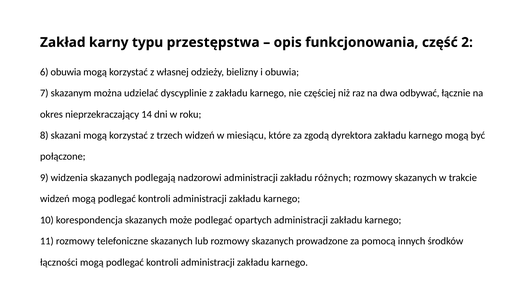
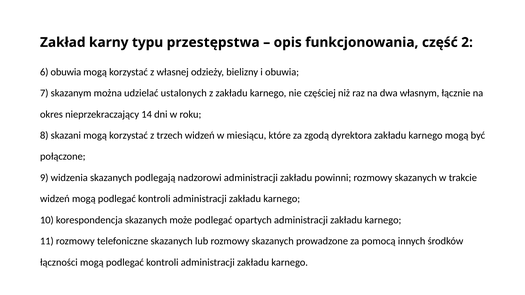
dyscyplinie: dyscyplinie -> ustalonych (184, 93)
odbywać: odbywać -> własnym (420, 93)
różnych: różnych -> powinni (333, 178)
